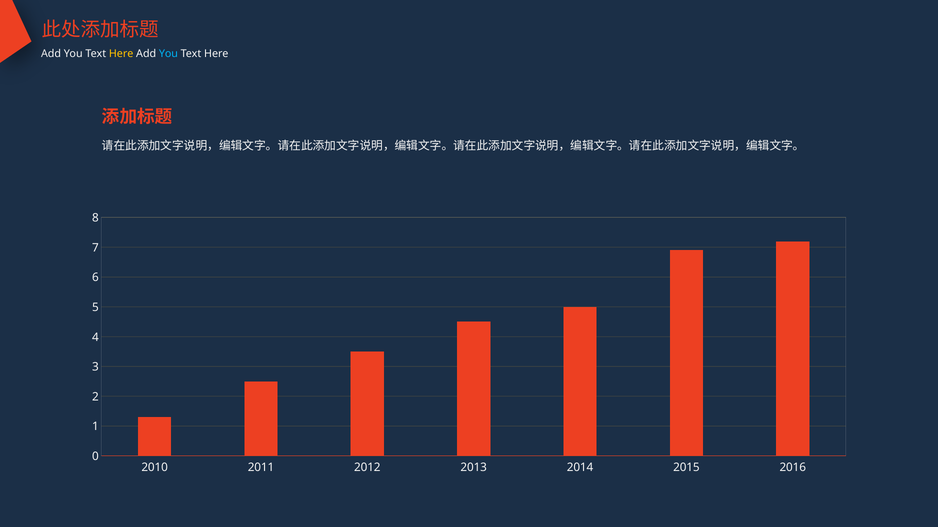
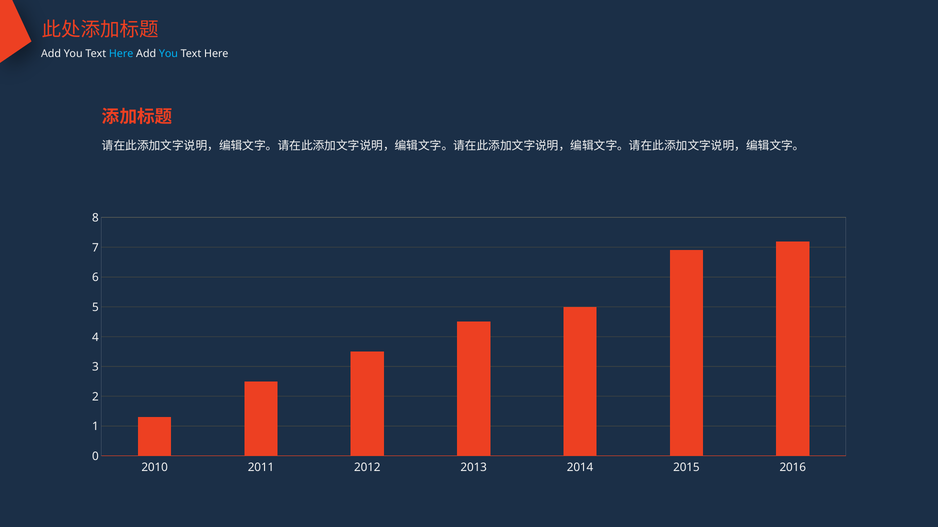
Here colour: yellow -> light blue (121, 54)
